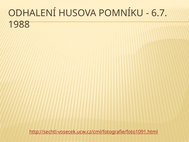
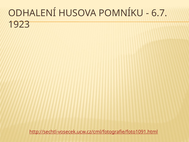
1988: 1988 -> 1923 (19, 24)
